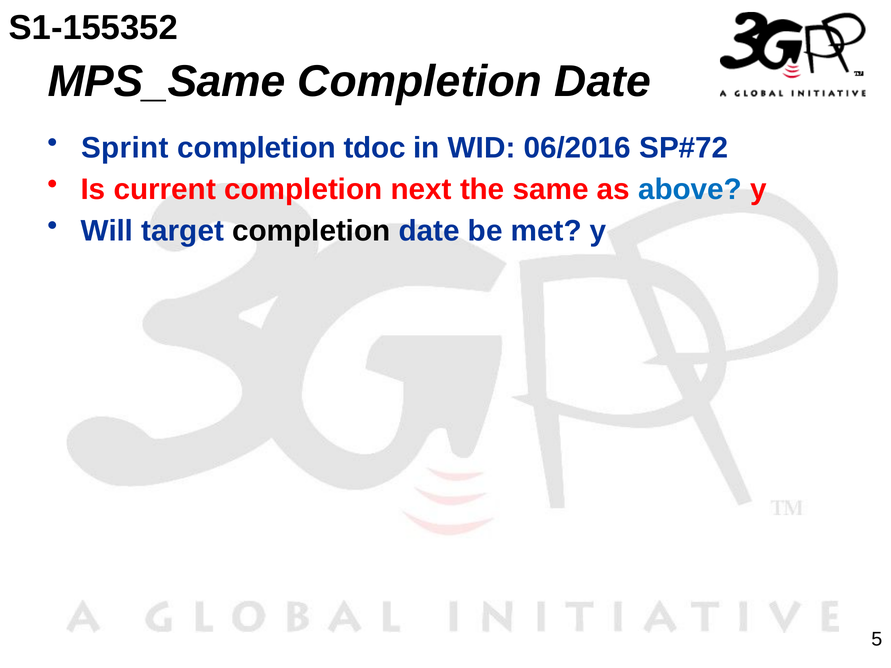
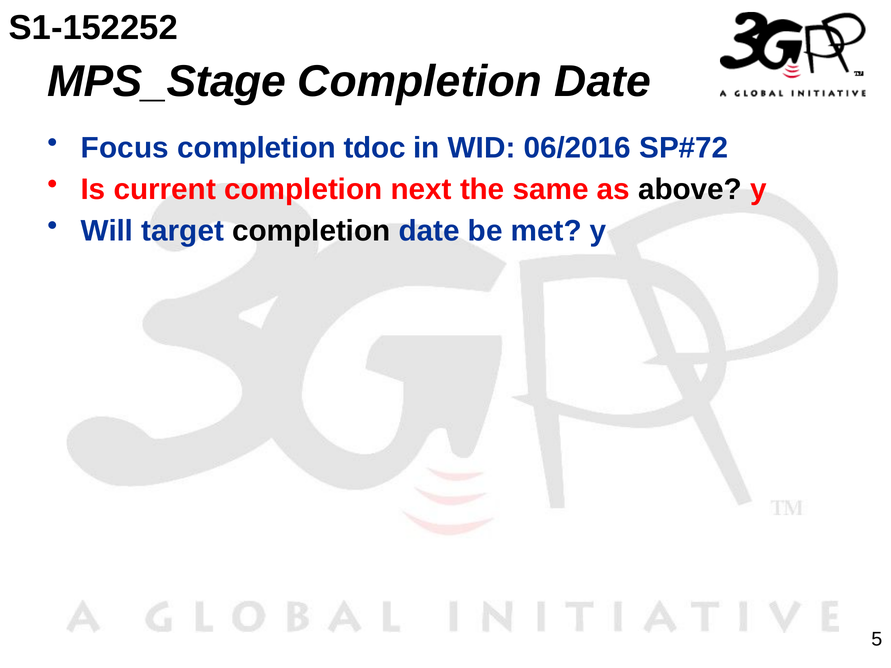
S1-155352: S1-155352 -> S1-152252 (93, 28)
MPS_Same: MPS_Same -> MPS_Stage (167, 82)
Sprint: Sprint -> Focus (125, 148)
above colour: blue -> black (690, 189)
